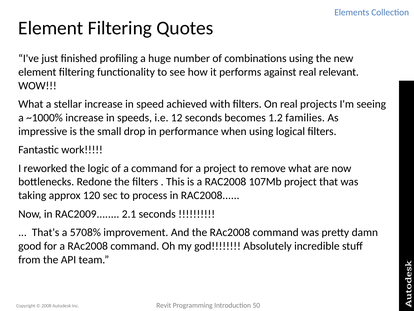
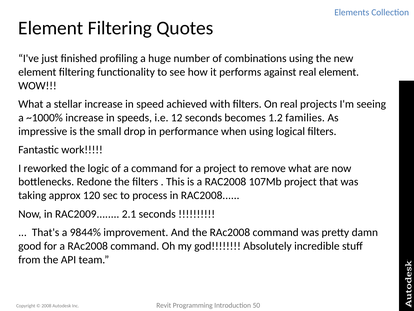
real relevant: relevant -> element (339, 72)
5708%: 5708% -> 9844% (85, 232)
